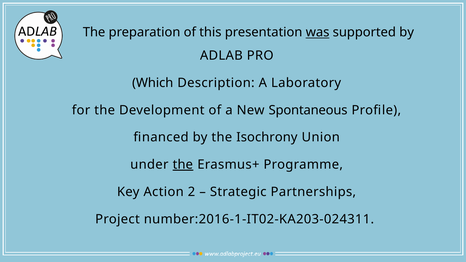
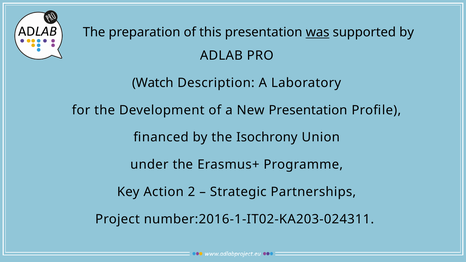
Which: Which -> Watch (153, 83)
New Spontaneous: Spontaneous -> Presentation (308, 110)
the underline: present -> none (183, 165)
